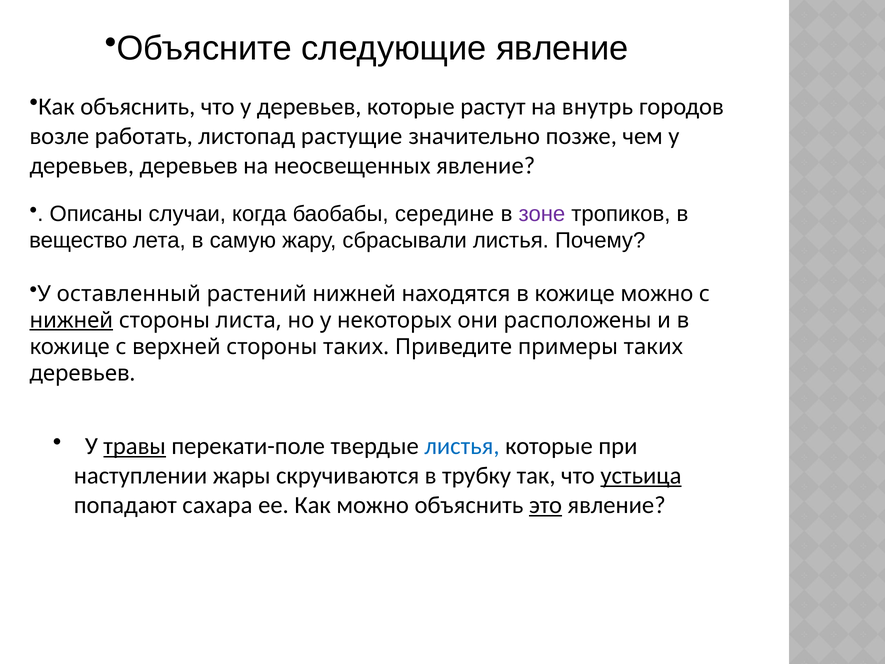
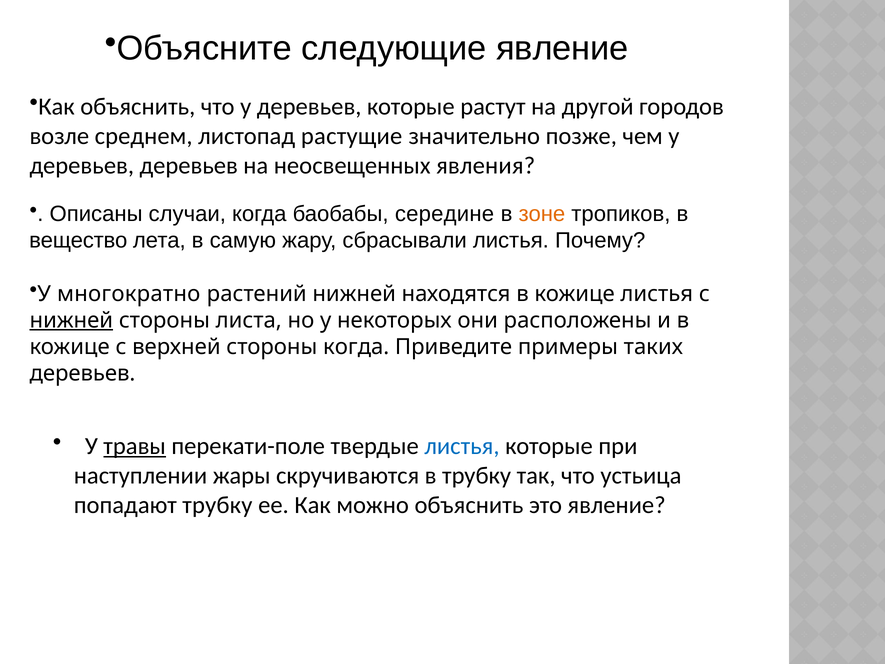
внутрь: внутрь -> другой (598, 106)
работать: работать -> среднем (144, 136)
неосвещенных явление: явление -> явления (486, 166)
зоне colour: purple -> orange (542, 214)
оставленный: оставленный -> многократно (129, 294)
кожице можно: можно -> листья (657, 294)
стороны таких: таких -> когда (356, 347)
устьица underline: present -> none (641, 475)
попадают сахара: сахара -> трубку (217, 505)
это underline: present -> none (546, 505)
